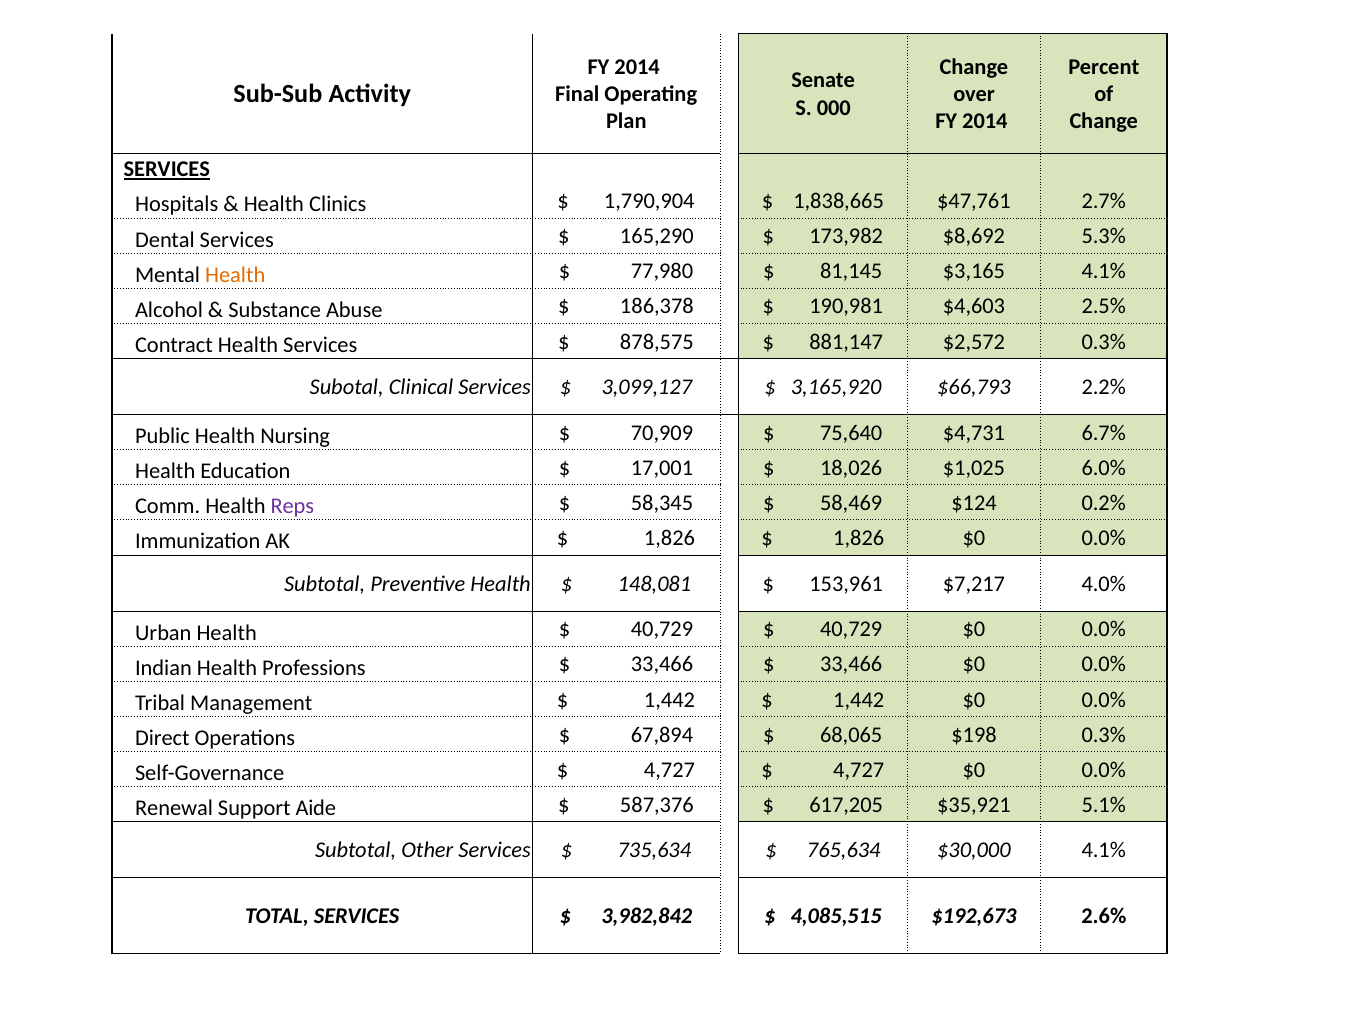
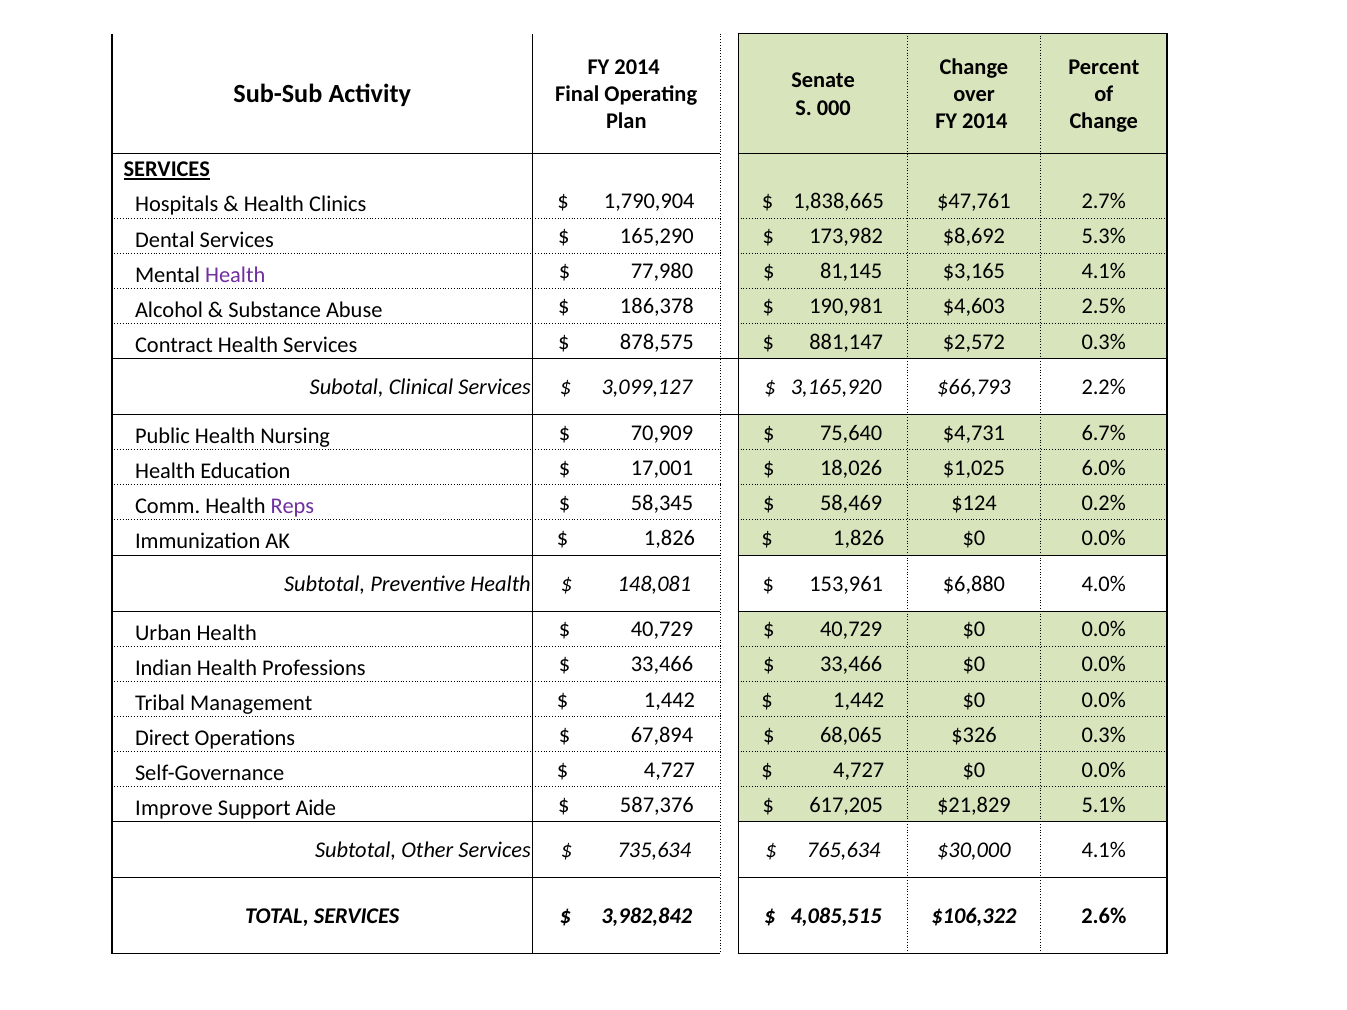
Health colour: orange -> purple (235, 275)
$7,217: $7,217 -> $6,880 (974, 584)
$198: $198 -> $326 (974, 735)
Renewal: Renewal -> Improve (174, 808)
$35,921: $35,921 -> $21,829 (974, 805)
$192,673: $192,673 -> $106,322 (974, 917)
